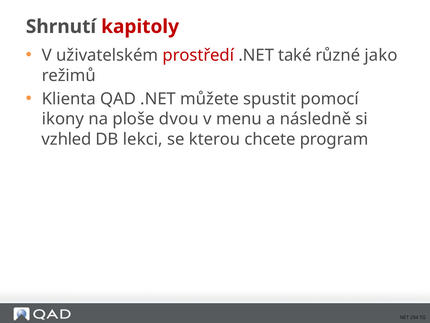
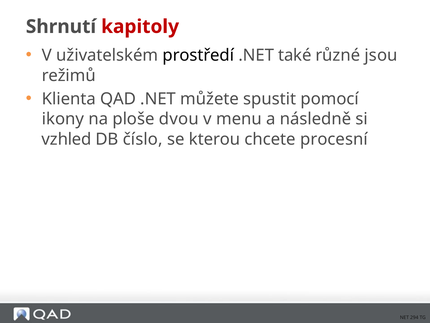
prostředí colour: red -> black (198, 55)
jako: jako -> jsou (381, 55)
lekci: lekci -> číslo (143, 139)
program: program -> procesní (334, 139)
